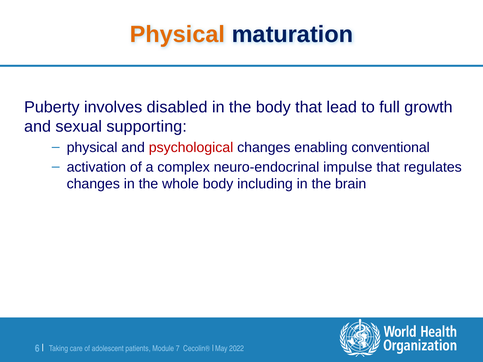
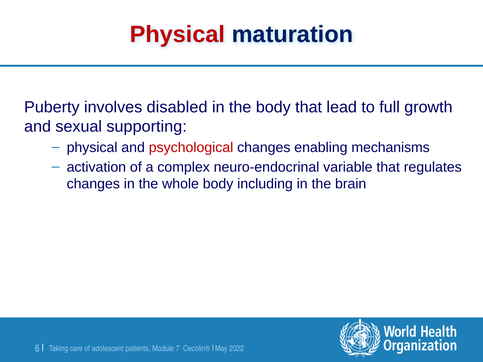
Physical colour: orange -> red (177, 34)
conventional: conventional -> mechanisms (391, 147)
impulse: impulse -> variable (348, 167)
